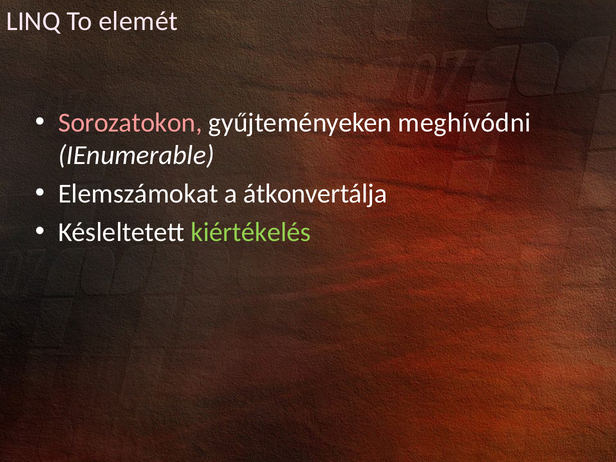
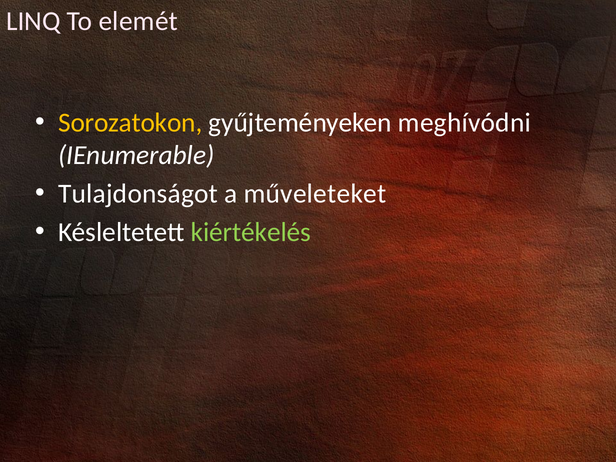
Sorozatokon colour: pink -> yellow (130, 122)
Elemszámokat: Elemszámokat -> Tulajdonságot (138, 194)
átkonvertálja: átkonvertálja -> műveleteket (315, 194)
